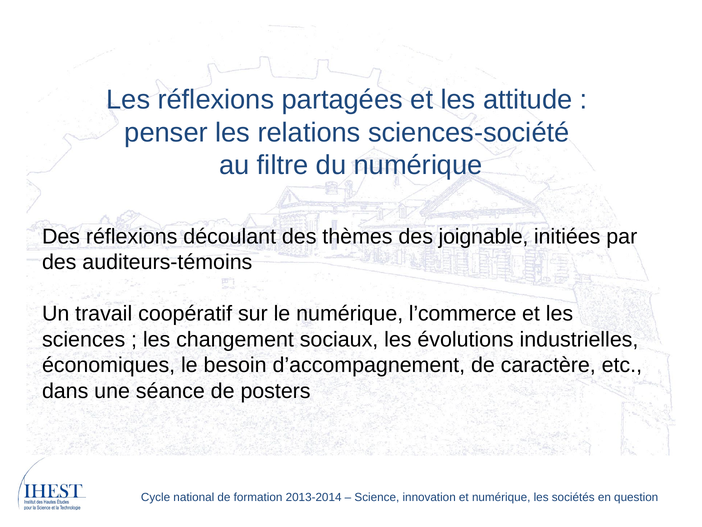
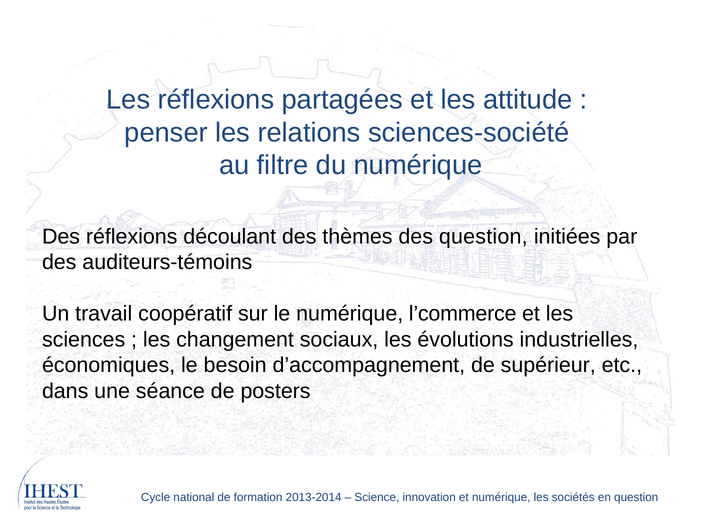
des joignable: joignable -> question (483, 236)
caractère: caractère -> supérieur (548, 365)
